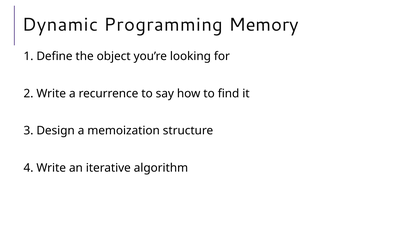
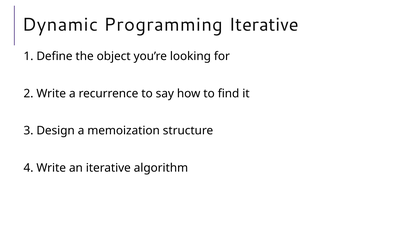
Programming Memory: Memory -> Iterative (264, 25)
